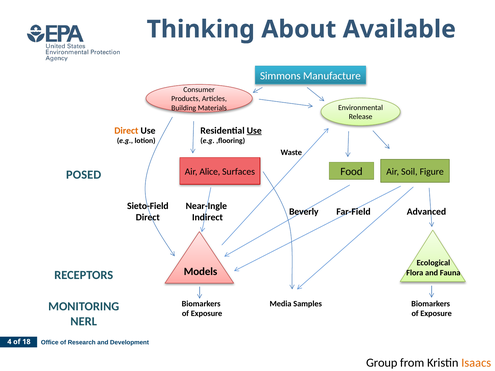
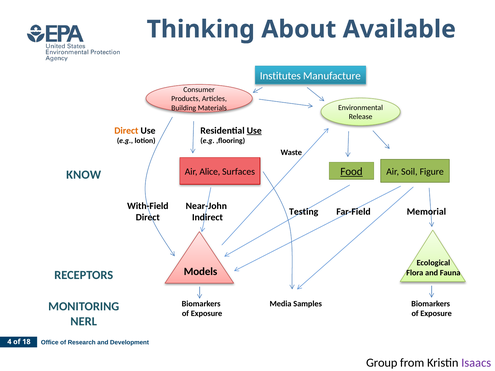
Simmons: Simmons -> Institutes (280, 76)
Food underline: none -> present (351, 172)
POSED: POSED -> KNOW (84, 175)
Sieto-Field: Sieto-Field -> With-Field (148, 206)
Near-Ingle: Near-Ingle -> Near-John (206, 206)
Beverly: Beverly -> Testing (304, 212)
Advanced: Advanced -> Memorial (426, 212)
Isaacs colour: orange -> purple (476, 363)
